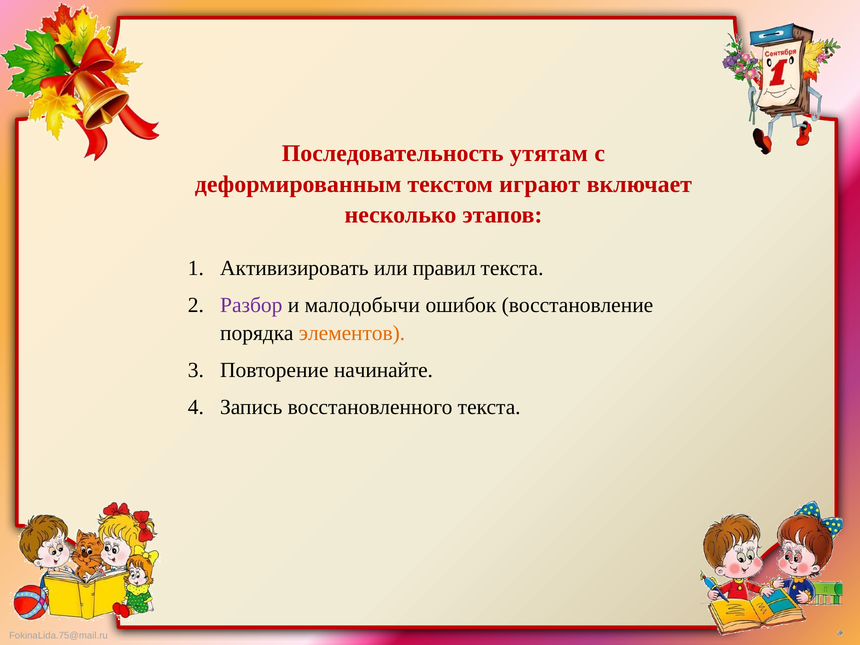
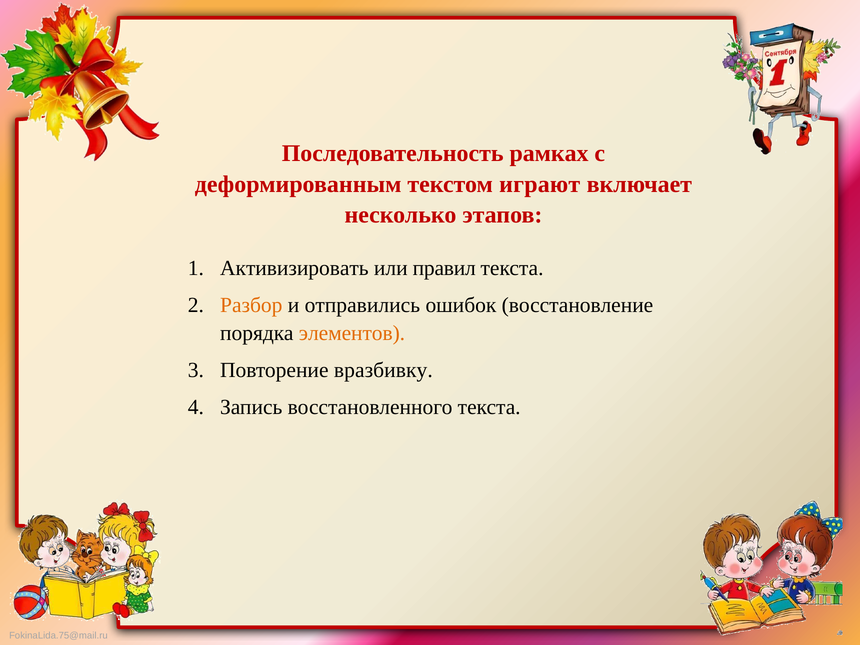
утятам: утятам -> рамках (549, 153)
Разбор colour: purple -> orange (251, 305)
малодобычи: малодобычи -> отправились (362, 305)
начинайте: начинайте -> вразбивку (383, 370)
